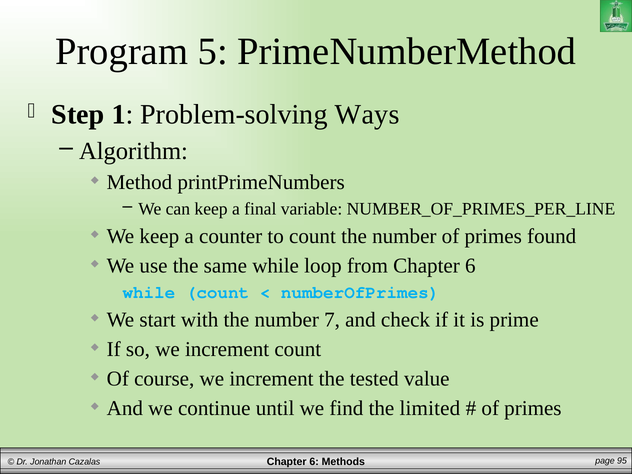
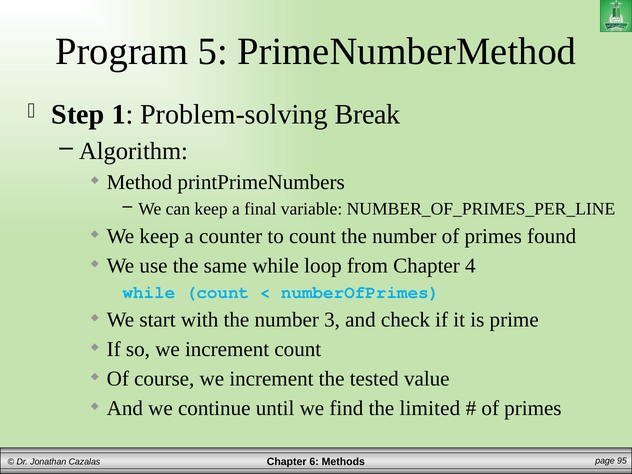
Ways: Ways -> Break (368, 115)
from Chapter 6: 6 -> 4 (470, 266)
7: 7 -> 3 (332, 320)
